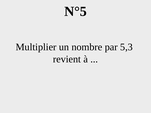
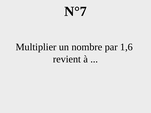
N°5: N°5 -> N°7 (75, 11)
5,3: 5,3 -> 1,6 (126, 47)
